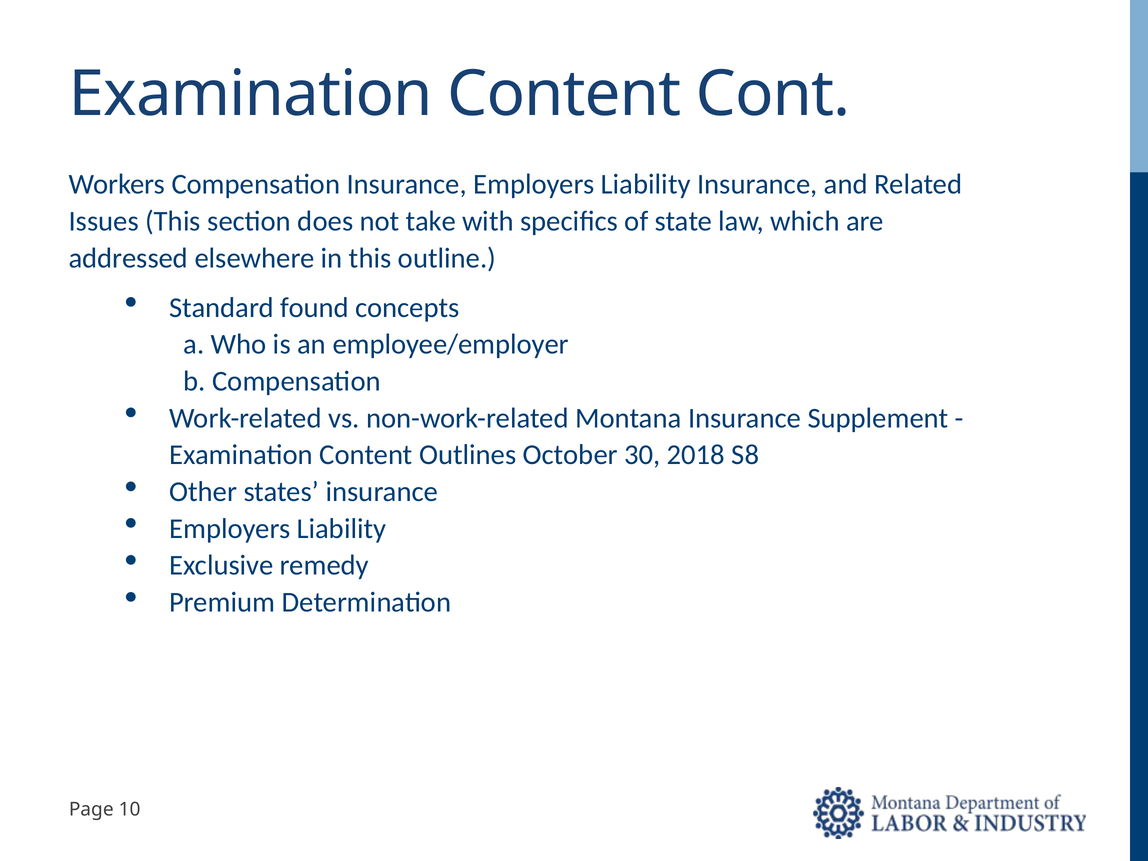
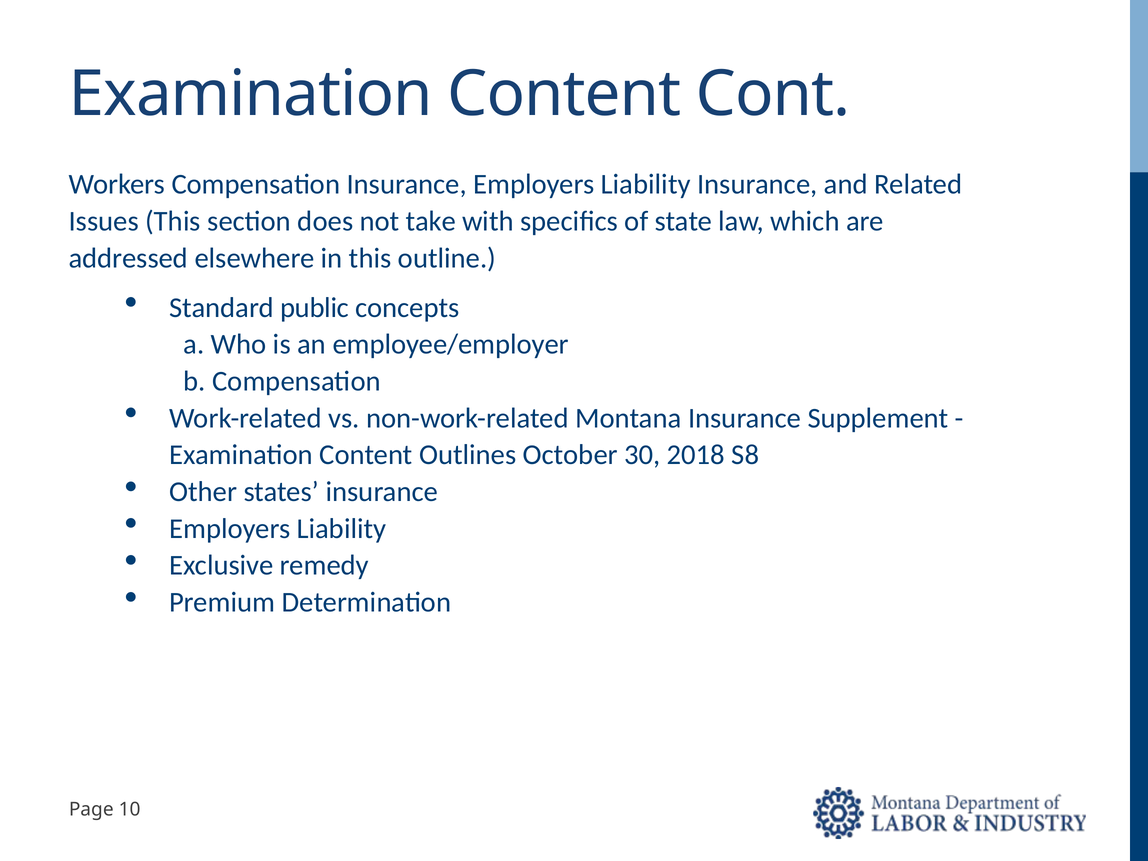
found: found -> public (315, 308)
